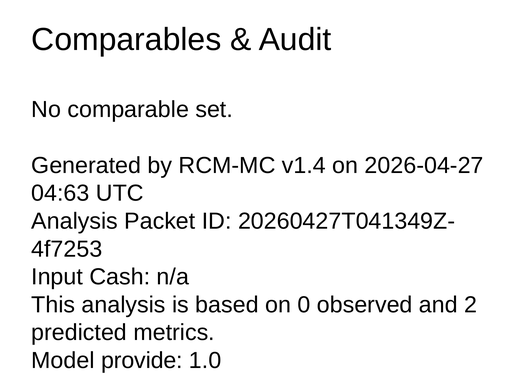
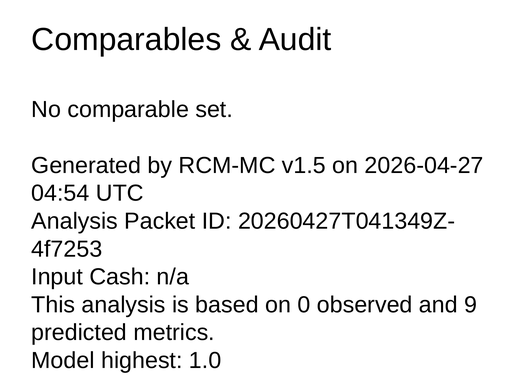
v1.4: v1.4 -> v1.5 (304, 165)
04:63: 04:63 -> 04:54 (60, 193)
2: 2 -> 9 (471, 305)
provide: provide -> highest (142, 361)
